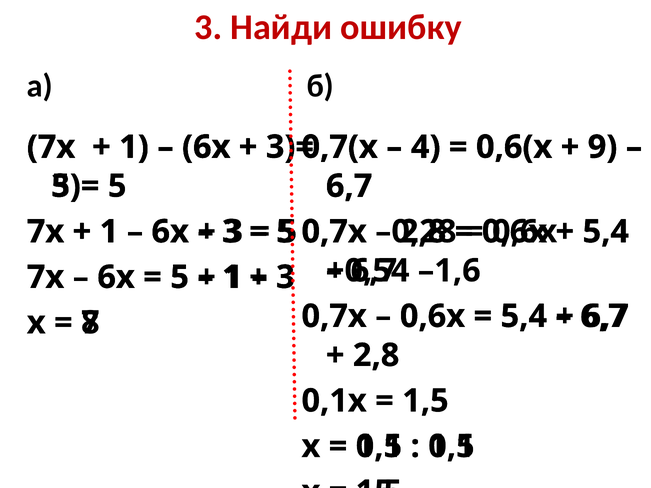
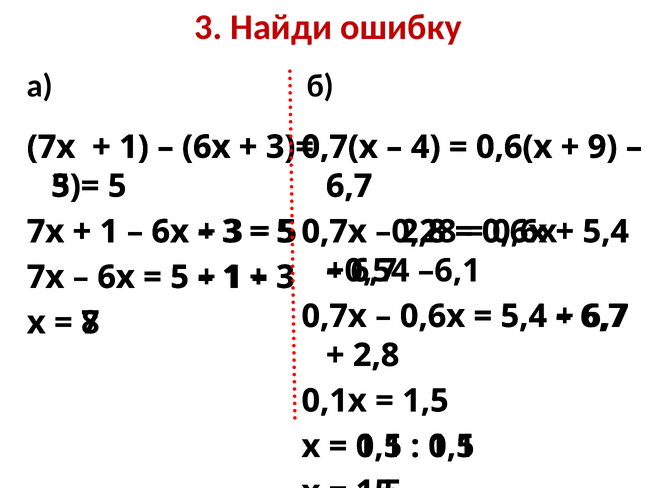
–1,6: –1,6 -> –6,1 (449, 271)
